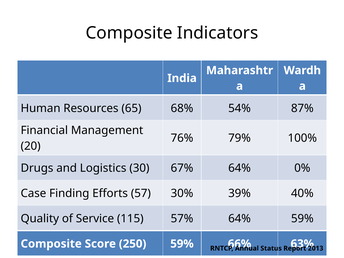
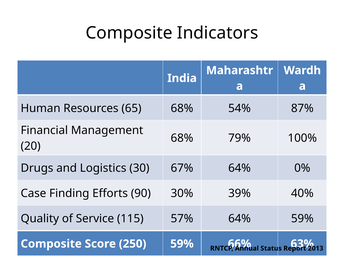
76%: 76% -> 68% (182, 138)
57: 57 -> 90 (141, 193)
